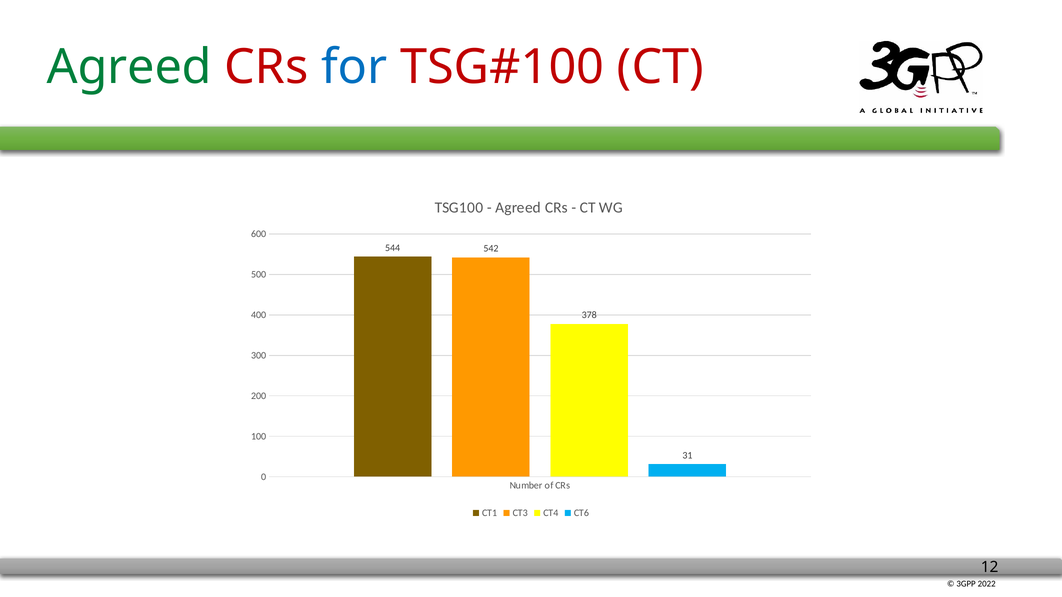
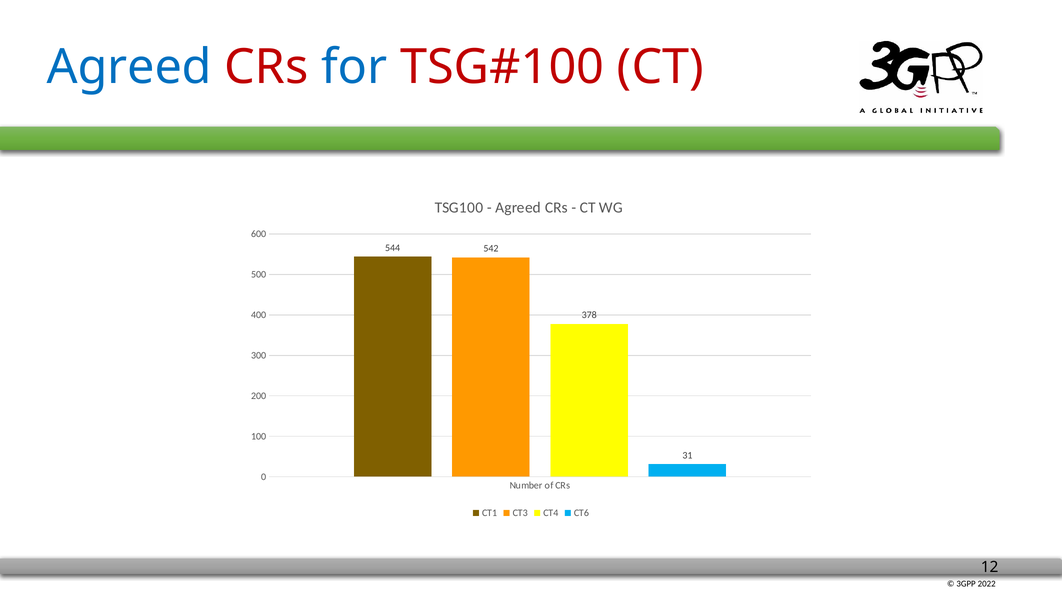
Agreed colour: green -> blue (129, 67)
